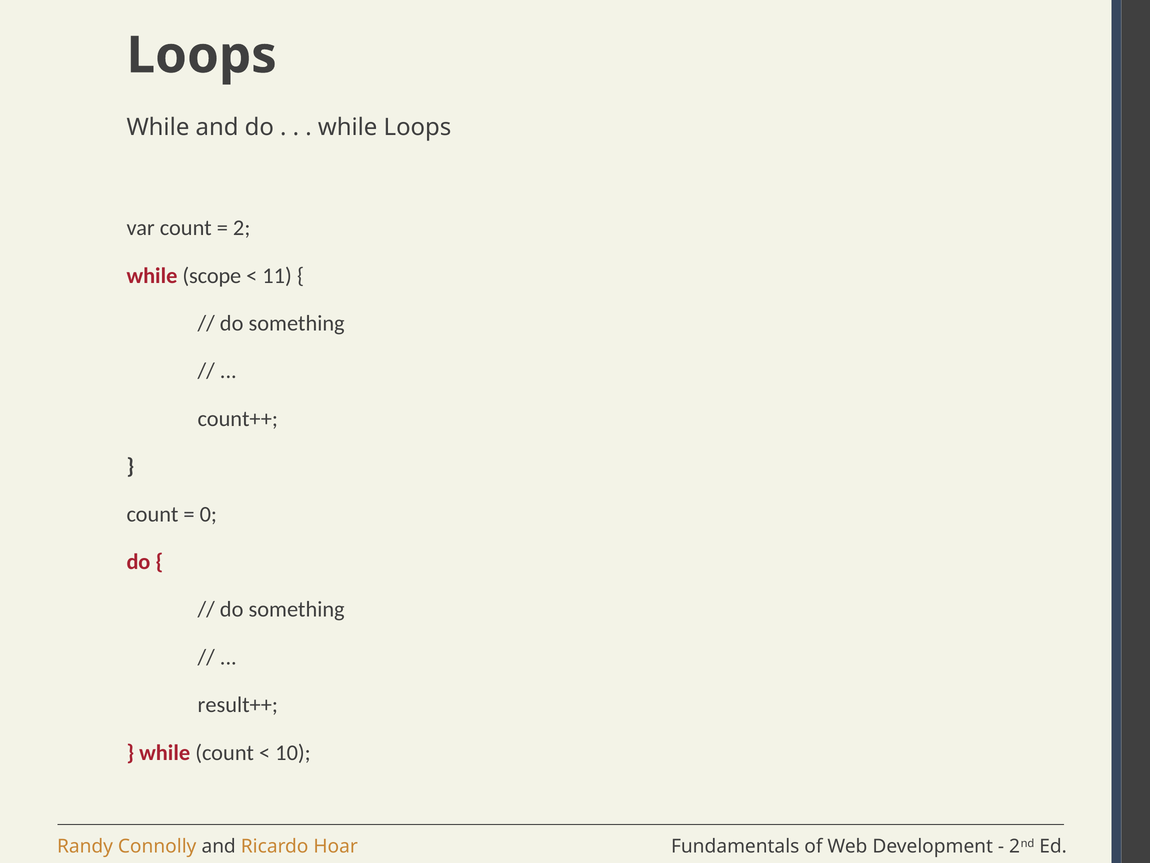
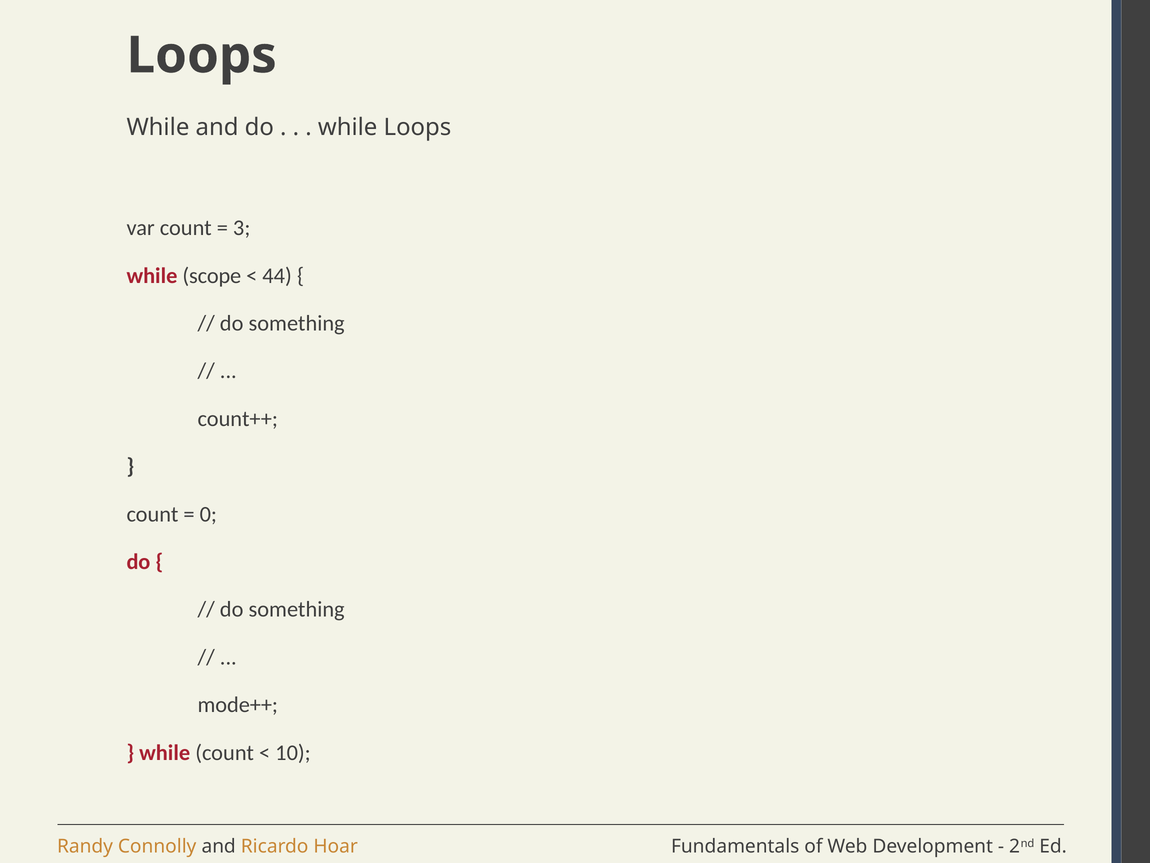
2: 2 -> 3 (242, 228)
11: 11 -> 44 (277, 275)
result++: result++ -> mode++ (238, 705)
